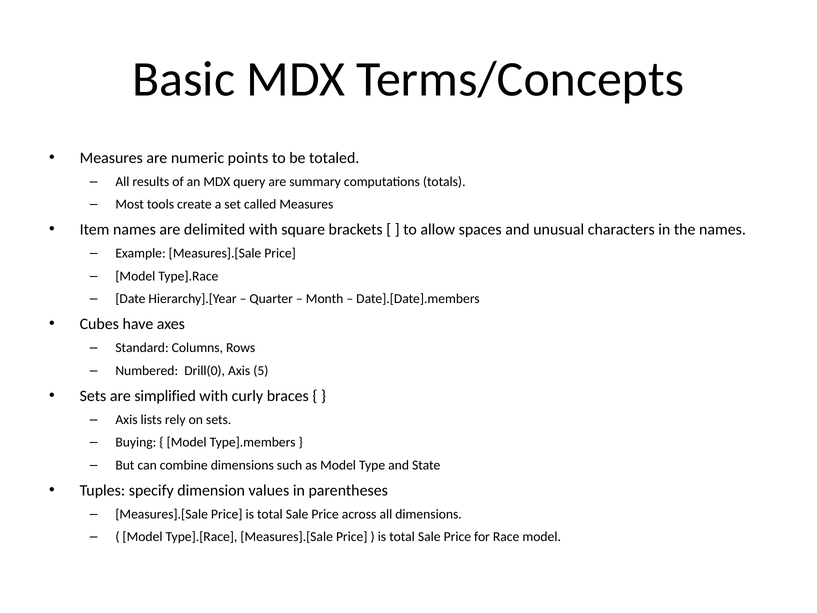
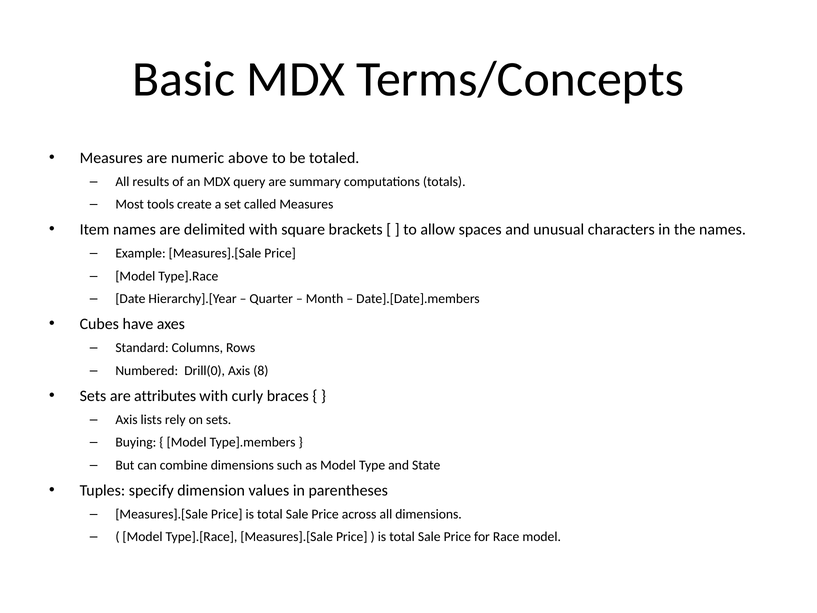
points: points -> above (248, 158)
5: 5 -> 8 (261, 371)
simplified: simplified -> attributes (165, 396)
